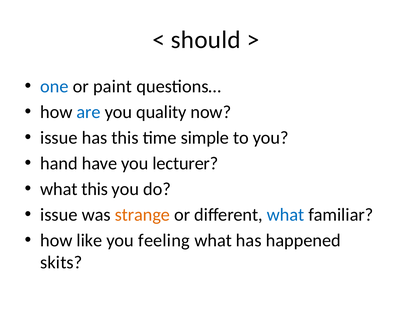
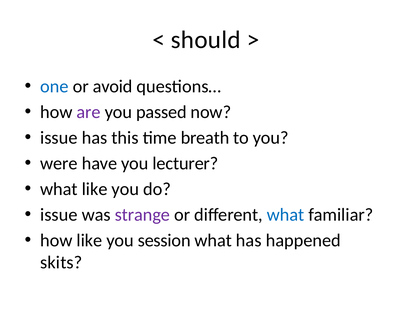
paint: paint -> avoid (113, 86)
are colour: blue -> purple (89, 112)
quality: quality -> passed (161, 112)
simple: simple -> breath (205, 138)
hand: hand -> were (59, 163)
what this: this -> like (95, 189)
strange colour: orange -> purple (142, 215)
feeling: feeling -> session (164, 240)
